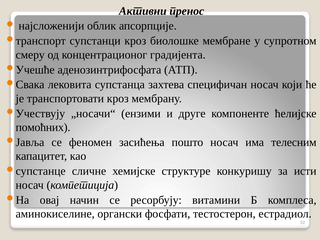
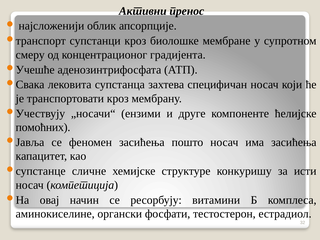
има телесним: телесним -> засићења (294, 142)
